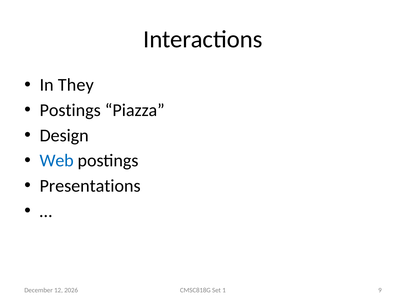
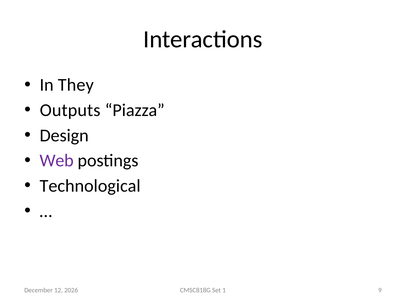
Postings: Postings -> Outputs (70, 110)
Web colour: blue -> purple (57, 161)
Presentations: Presentations -> Technological (90, 186)
